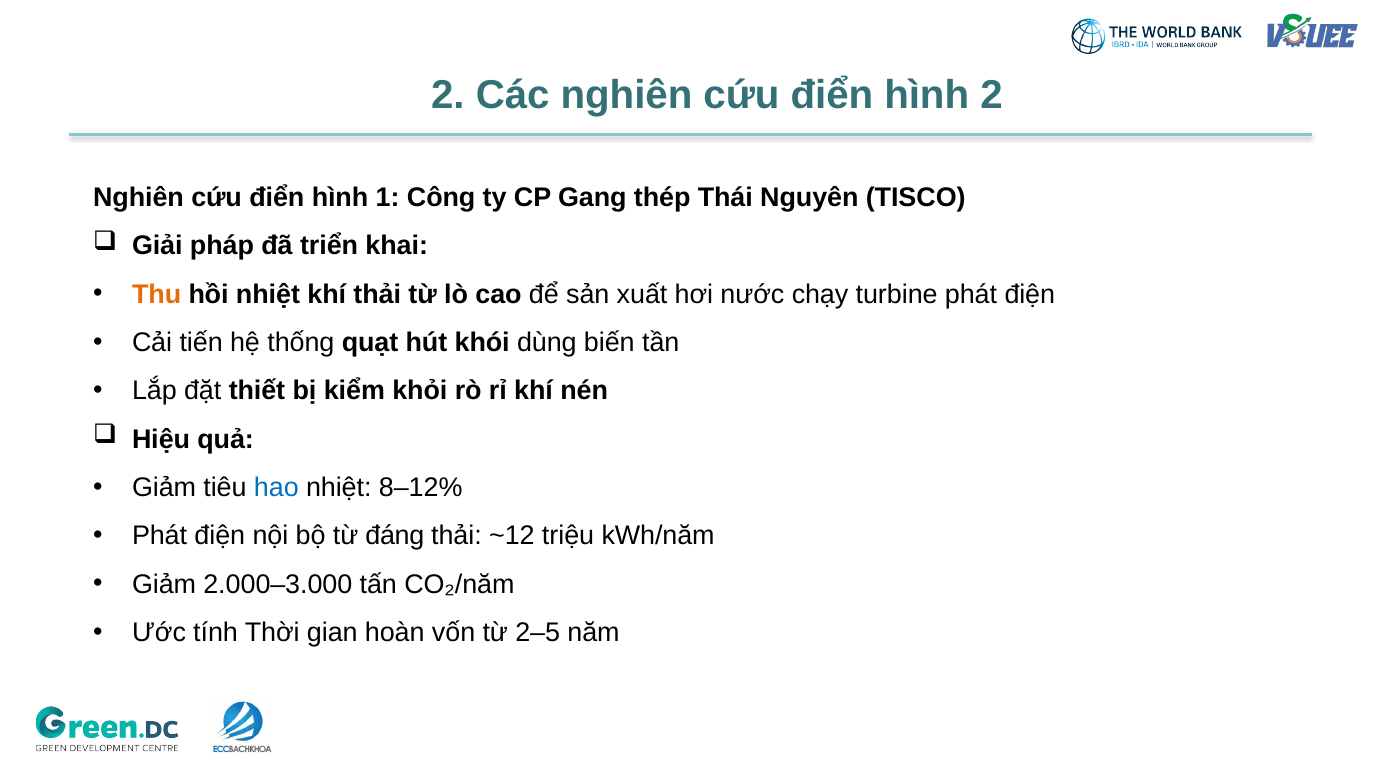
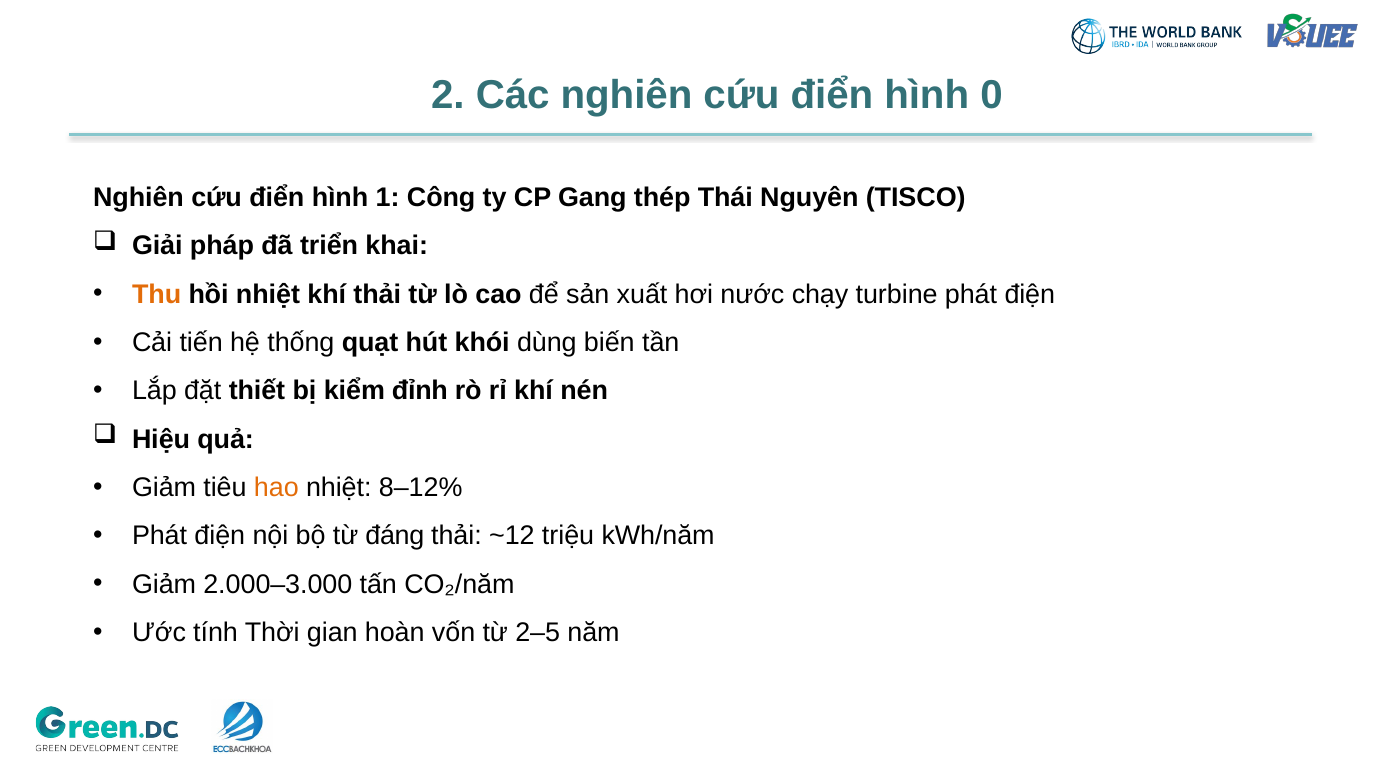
hình 2: 2 -> 0 (991, 96)
khỏi: khỏi -> đỉnh (420, 391)
hao colour: blue -> orange (276, 488)
